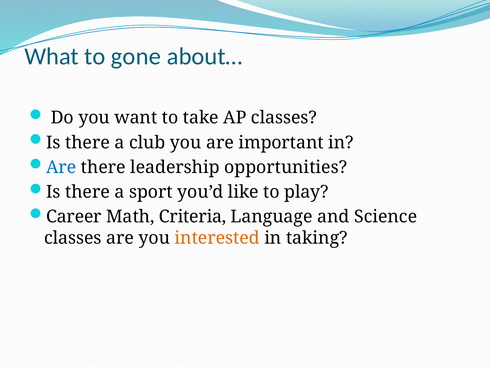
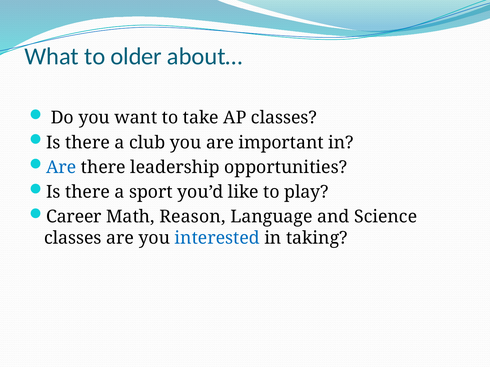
gone: gone -> older (136, 57)
Criteria: Criteria -> Reason (192, 217)
interested colour: orange -> blue (217, 238)
